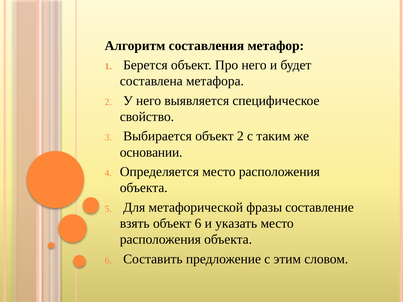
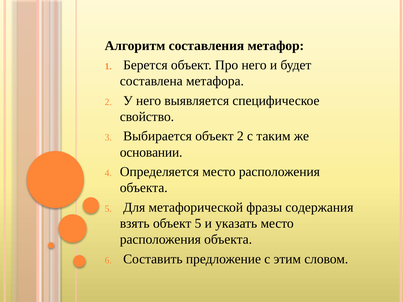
составление: составление -> содержания (319, 208)
объект 6: 6 -> 5 (198, 224)
